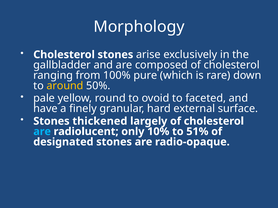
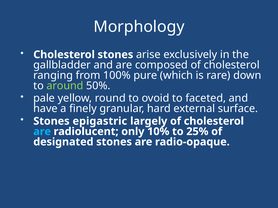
around colour: yellow -> light green (65, 86)
thickened: thickened -> epigastric (100, 121)
51%: 51% -> 25% (197, 132)
